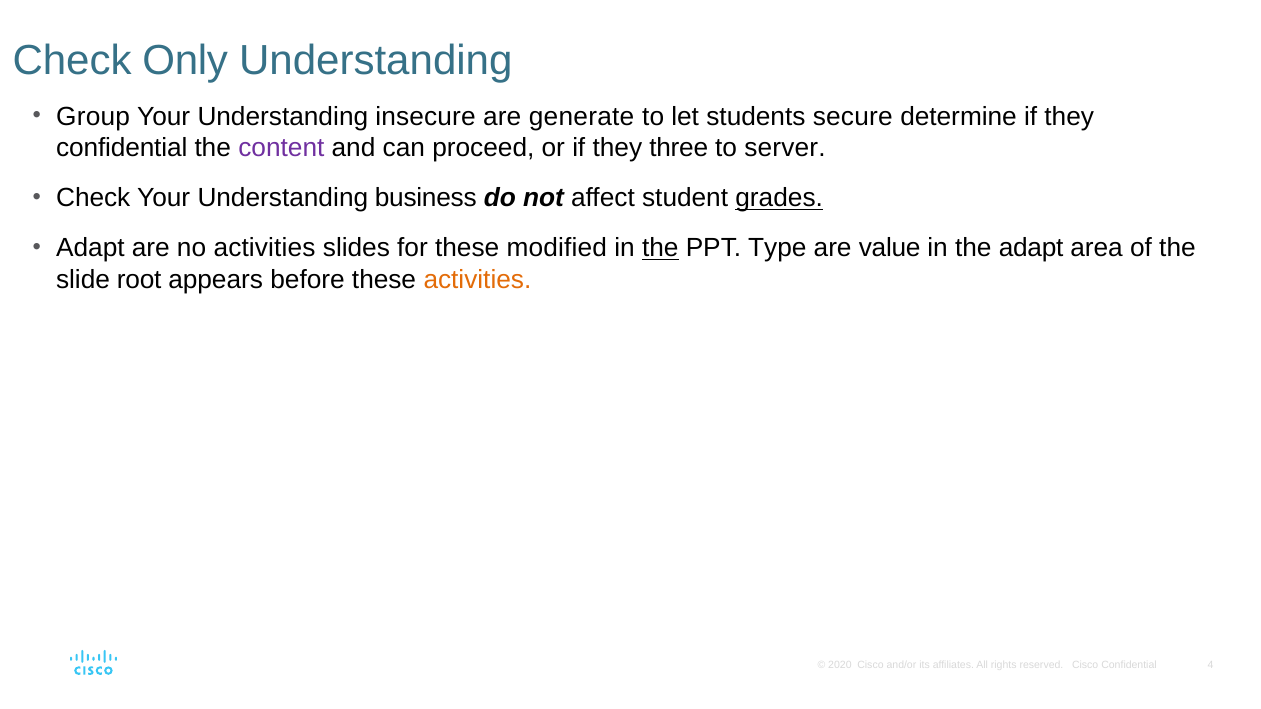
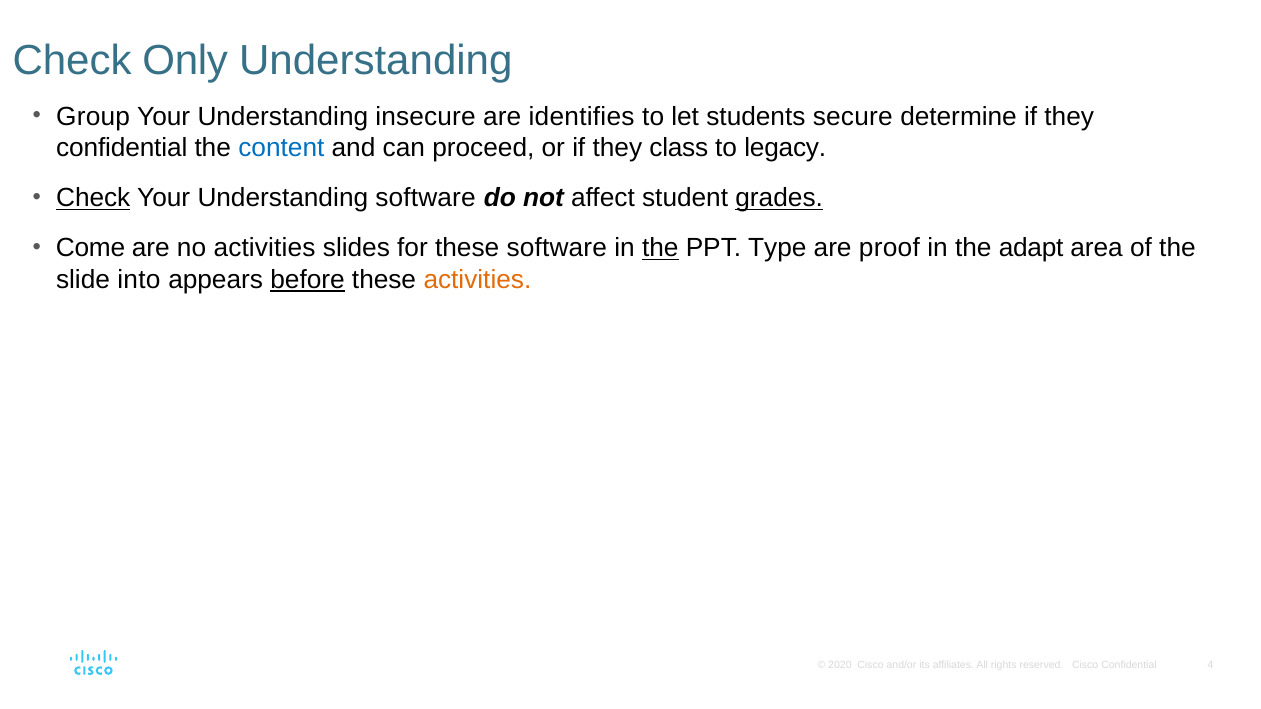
generate: generate -> identifies (582, 117)
content colour: purple -> blue (281, 148)
three: three -> class (679, 148)
server: server -> legacy (785, 148)
Check underline: none -> present (93, 198)
Understanding business: business -> software (426, 198)
Adapt: Adapt -> Come (91, 248)
these modified: modified -> software (557, 248)
value: value -> proof (889, 248)
root: root -> into (139, 280)
before underline: none -> present (308, 280)
